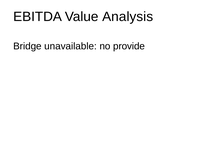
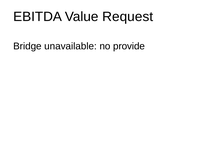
Analysis: Analysis -> Request (128, 17)
